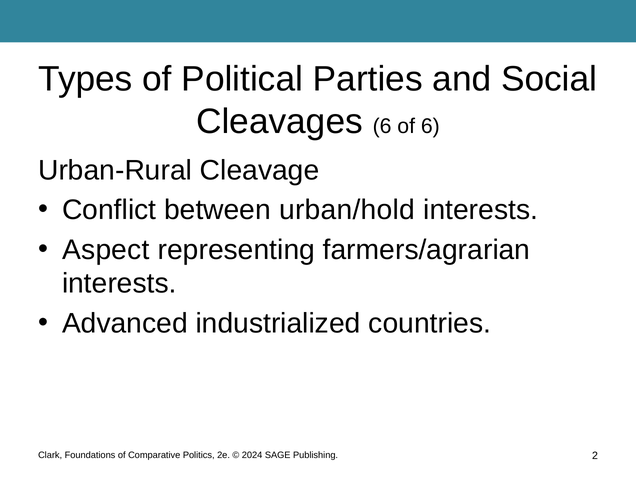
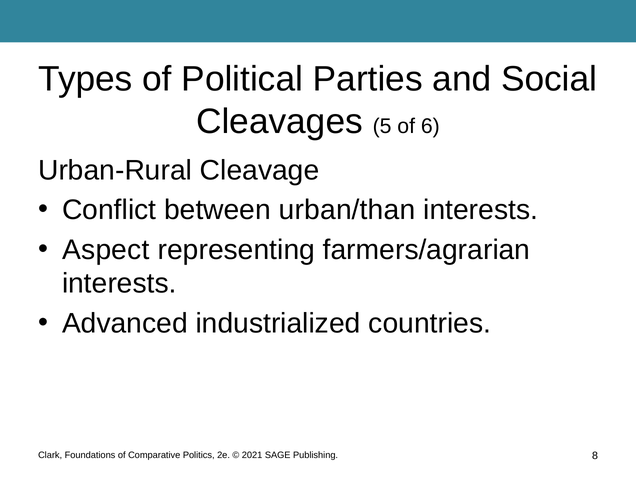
Cleavages 6: 6 -> 5 (382, 126)
urban/hold: urban/hold -> urban/than (347, 210)
2024: 2024 -> 2021 (252, 455)
2: 2 -> 8 (595, 456)
